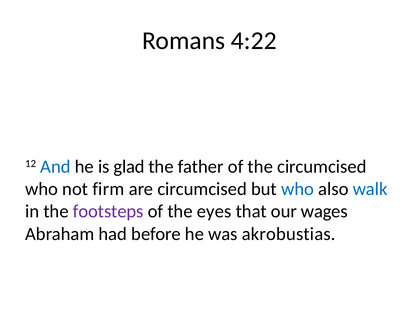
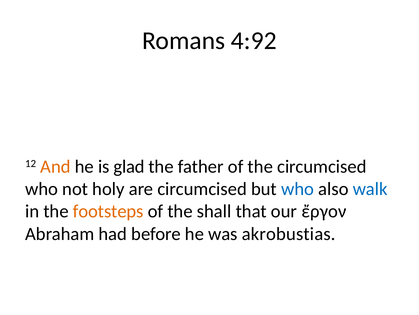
4:22: 4:22 -> 4:92 (254, 41)
And colour: blue -> orange (55, 166)
firm: firm -> holy (108, 189)
footsteps colour: purple -> orange (108, 211)
eyes: eyes -> shall (214, 211)
wages: wages -> ἔργον (324, 211)
